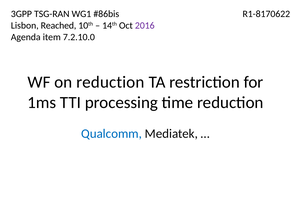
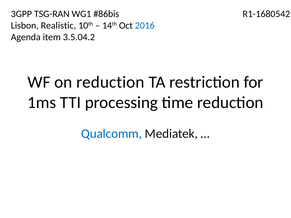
R1-8170622: R1-8170622 -> R1-1680542 (266, 14)
Reached: Reached -> Realistic (58, 26)
2016 colour: purple -> blue (145, 26)
7.2.10.0: 7.2.10.0 -> 3.5.04.2 (79, 37)
